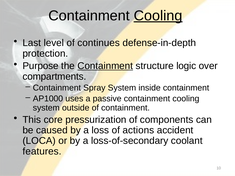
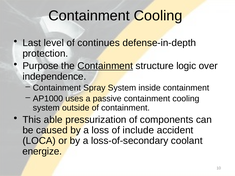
Cooling underline: present -> none (158, 16)
compartments: compartments -> independence (54, 77)
core: core -> able (53, 120)
actions: actions -> include (138, 130)
features: features -> energize (42, 152)
